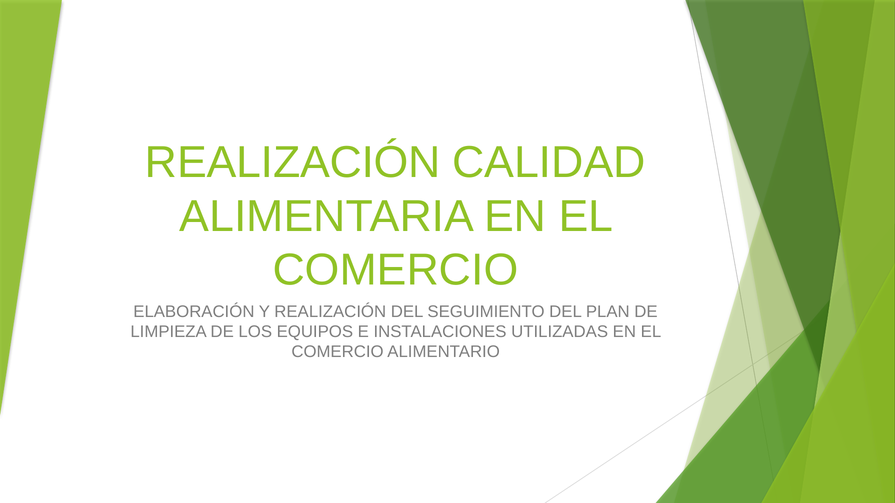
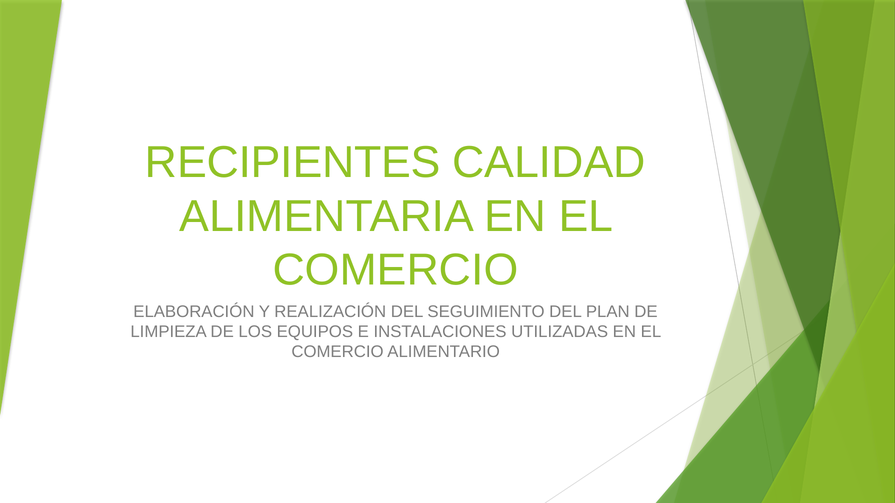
REALIZACIÓN: REALIZACIÓN -> RECIPIENTES (293, 163)
